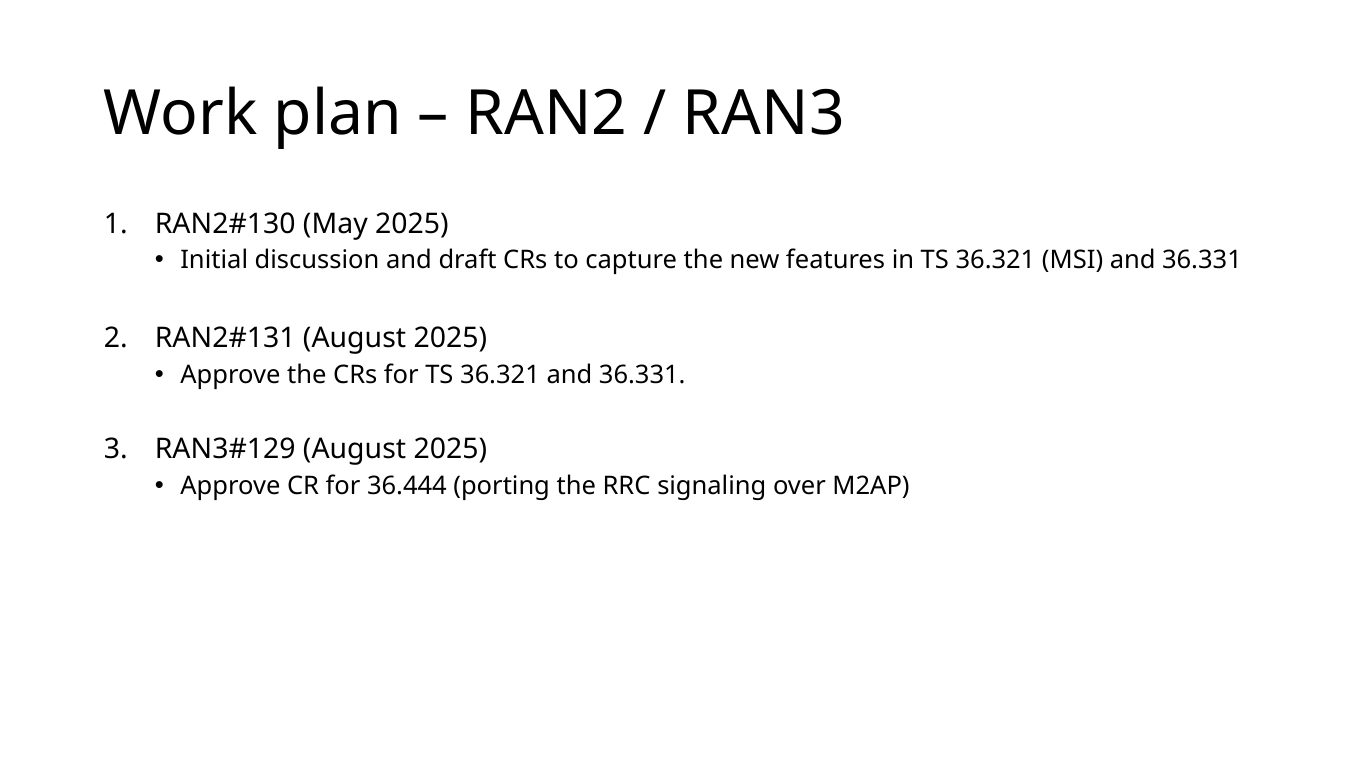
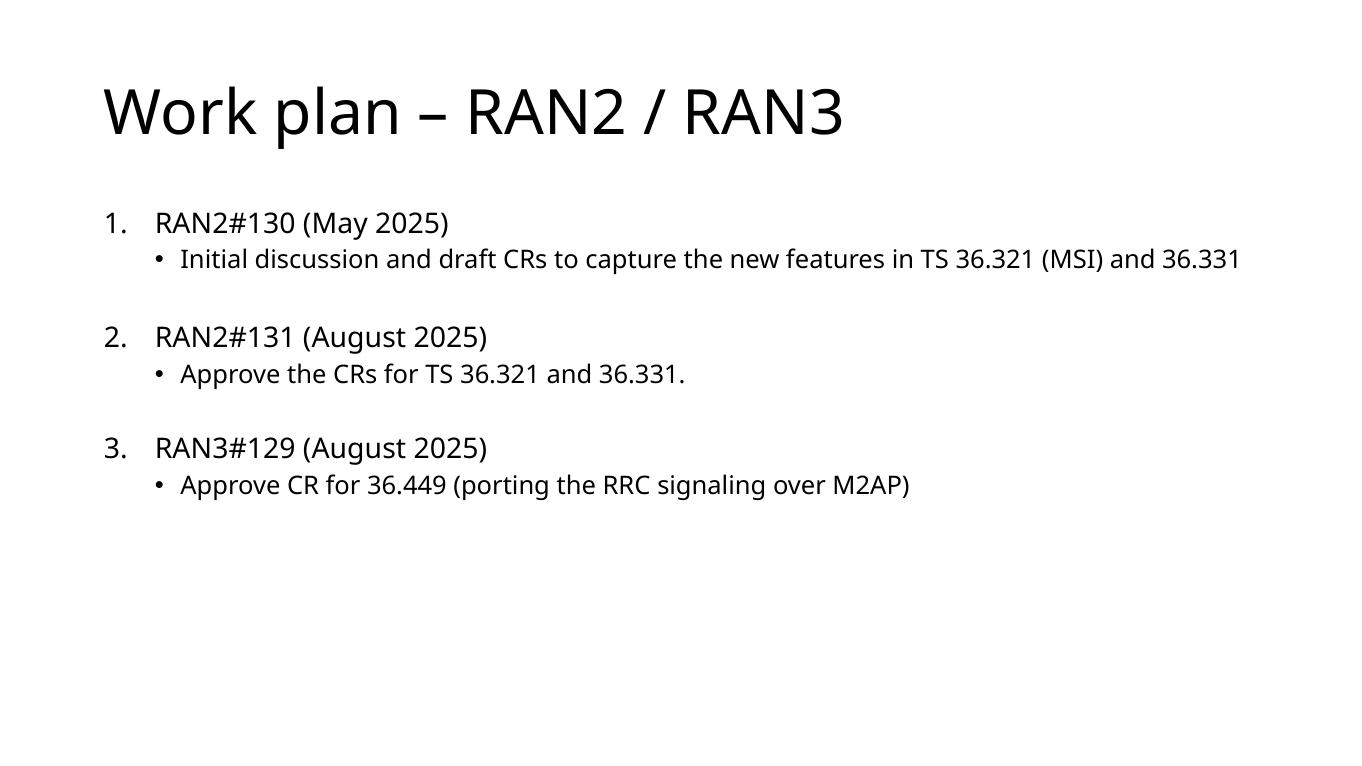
36.444: 36.444 -> 36.449 (407, 486)
